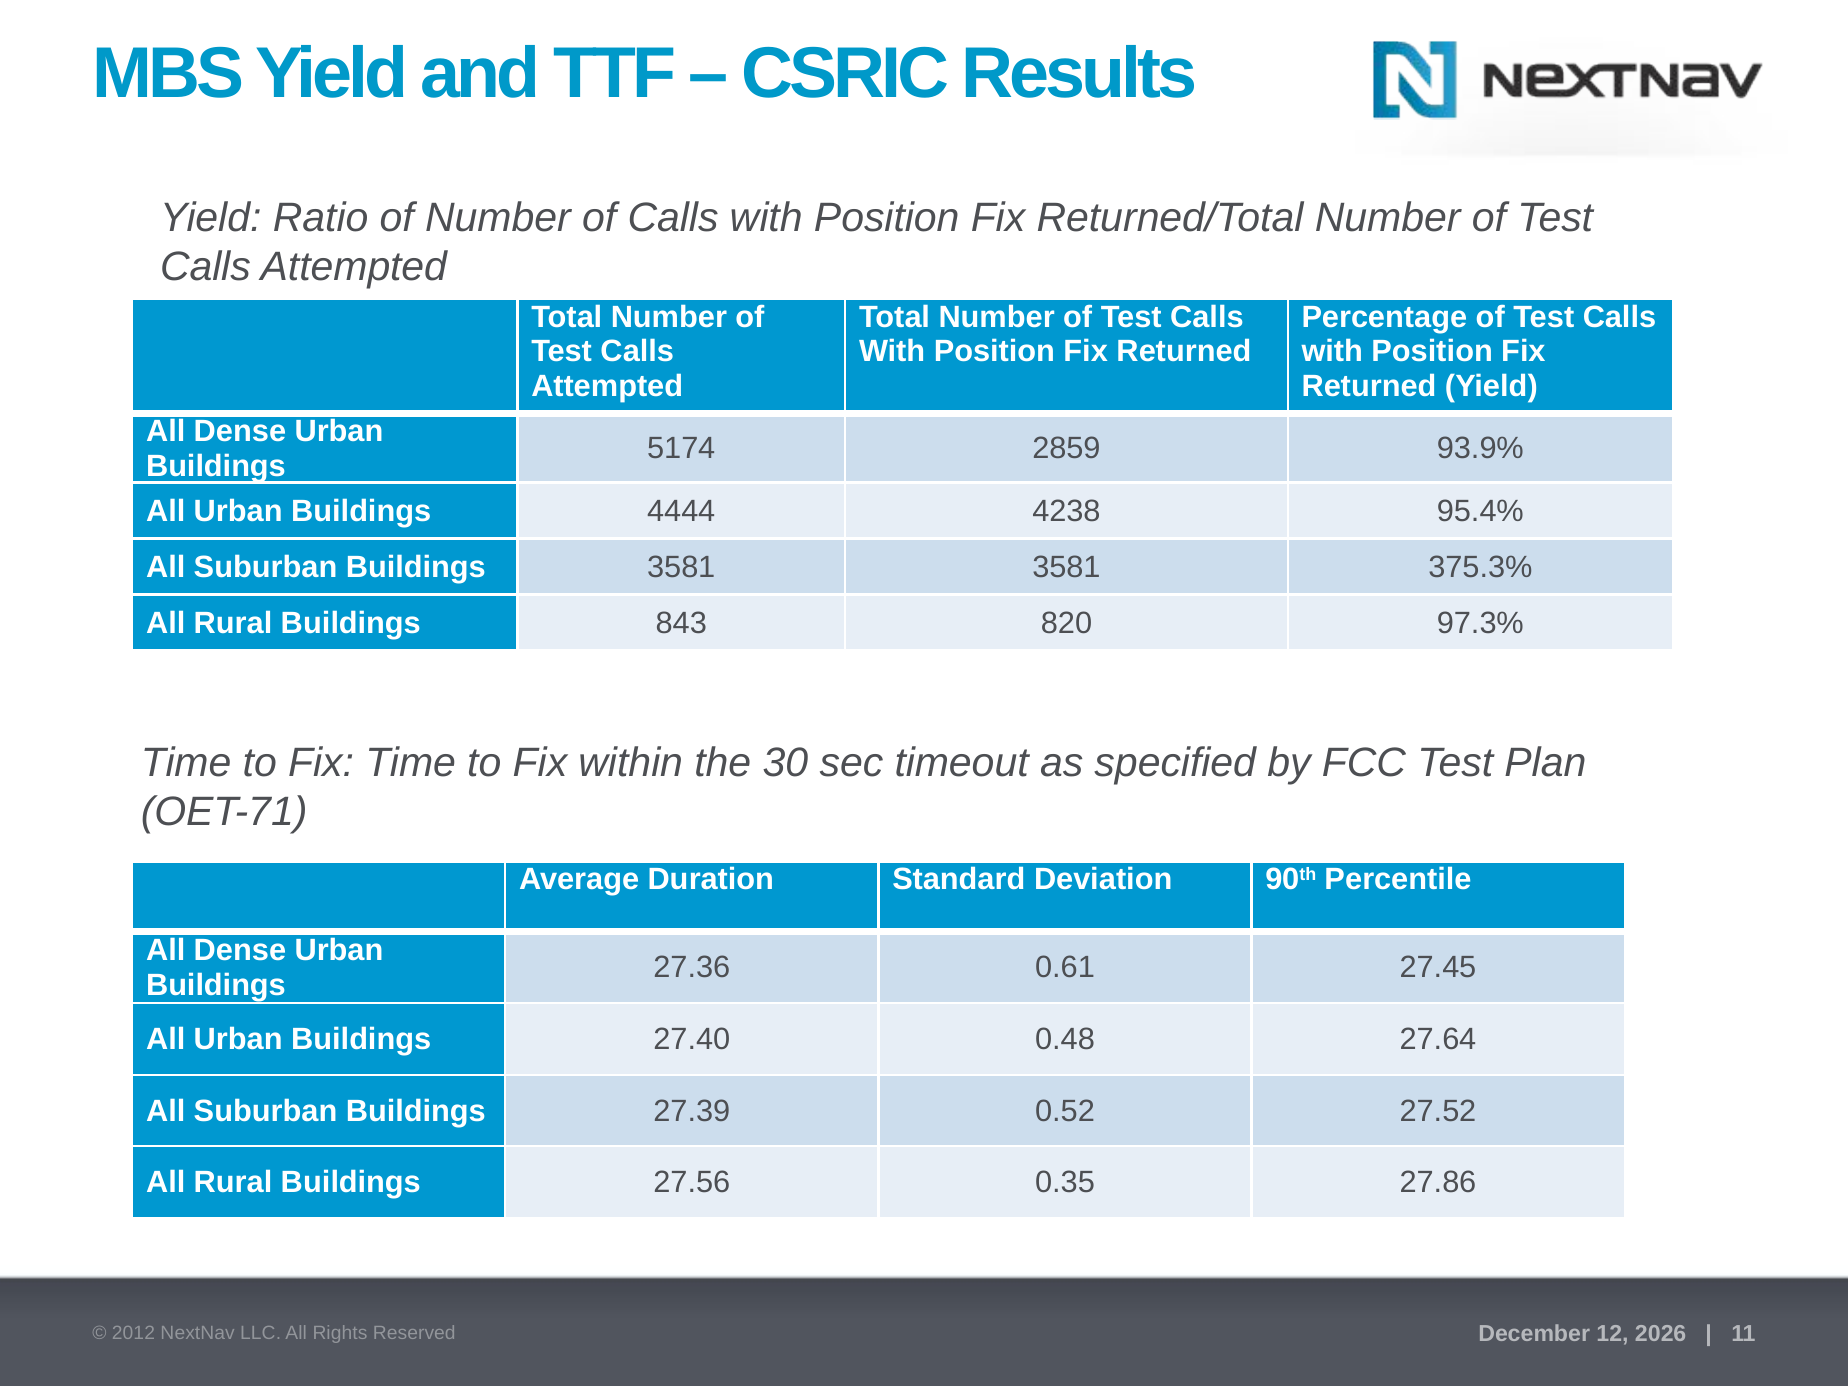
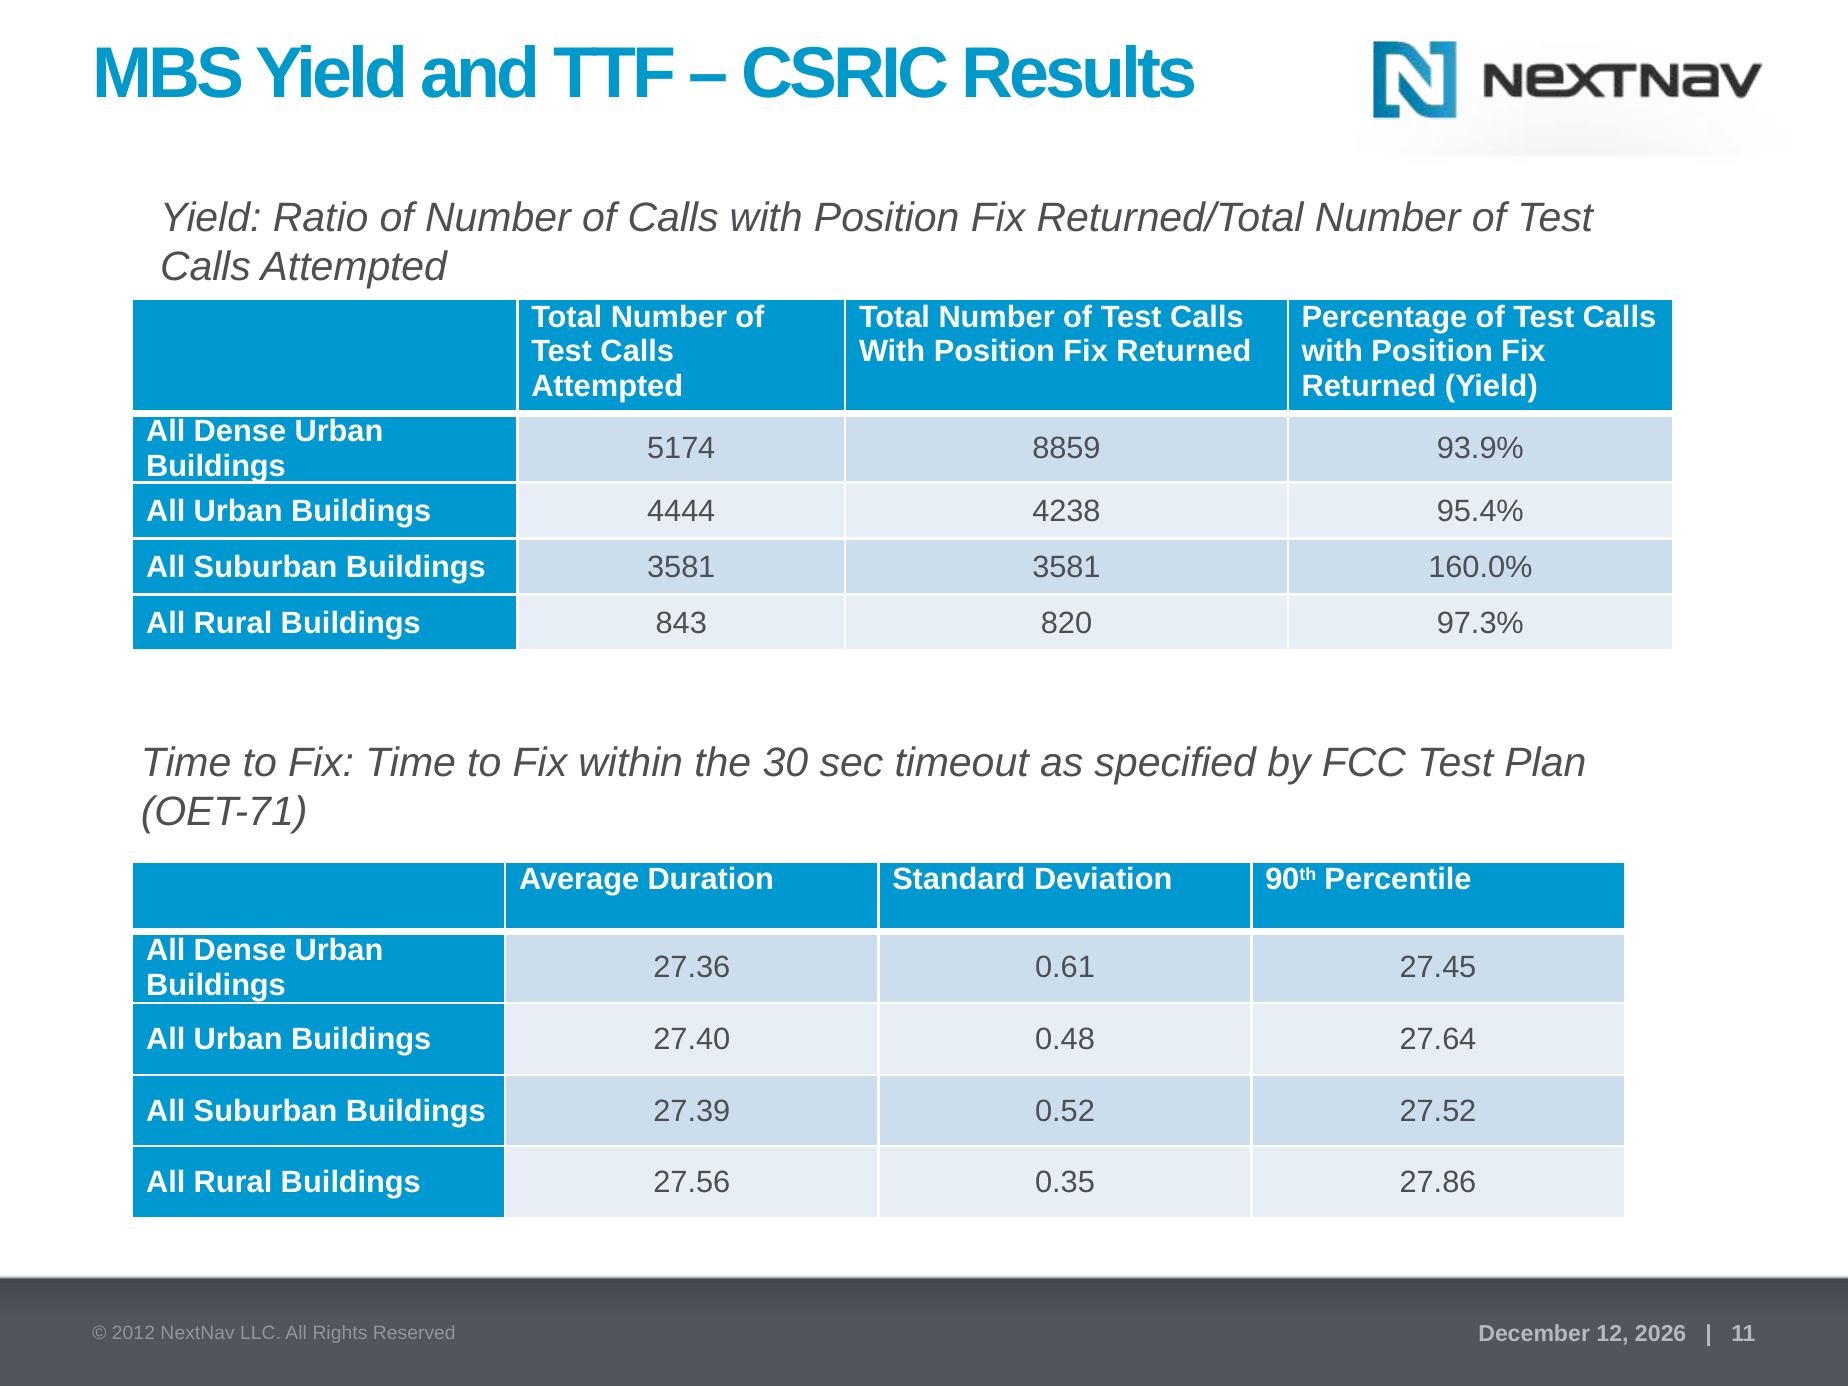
2859: 2859 -> 8859 (1066, 449)
375.3%: 375.3% -> 160.0% (1480, 567)
